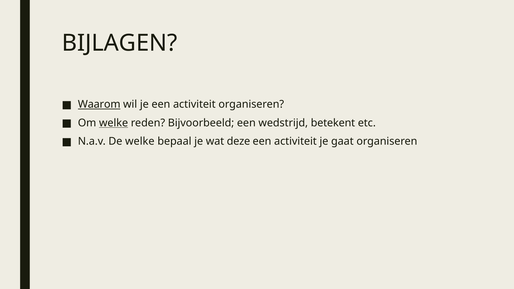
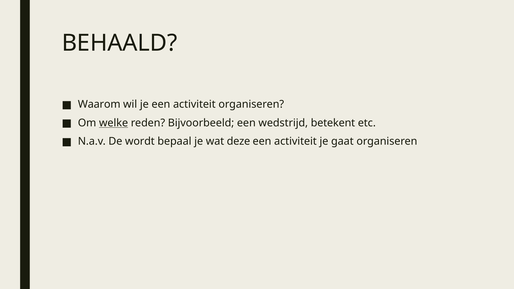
BIJLAGEN: BIJLAGEN -> BEHAALD (120, 43)
Waarom underline: present -> none (99, 104)
De welke: welke -> wordt (140, 141)
